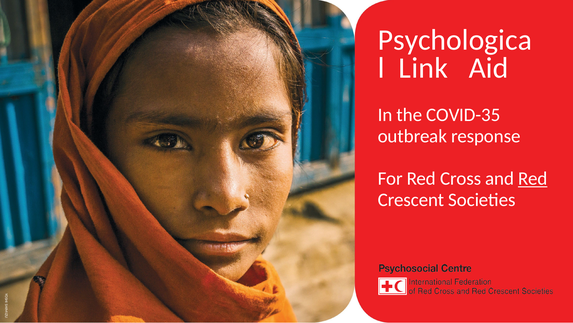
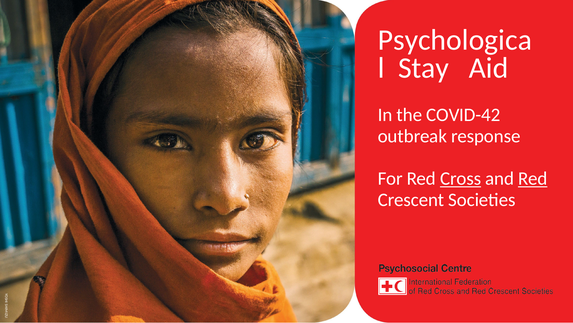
Link: Link -> Stay (423, 68)
COVID-35: COVID-35 -> COVID-42 (463, 115)
Cross underline: none -> present (461, 178)
